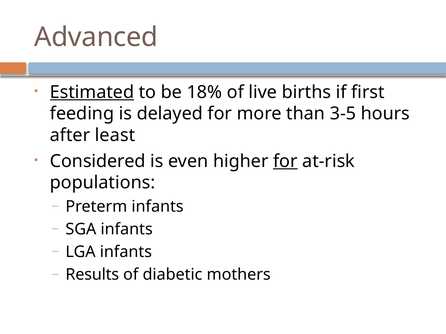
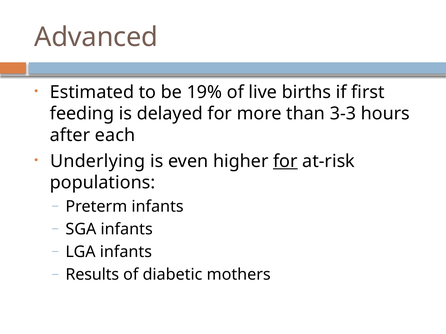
Estimated underline: present -> none (92, 92)
18%: 18% -> 19% (204, 92)
3-5: 3-5 -> 3-3 (343, 114)
least: least -> each (115, 135)
Considered: Considered -> Underlying (98, 161)
